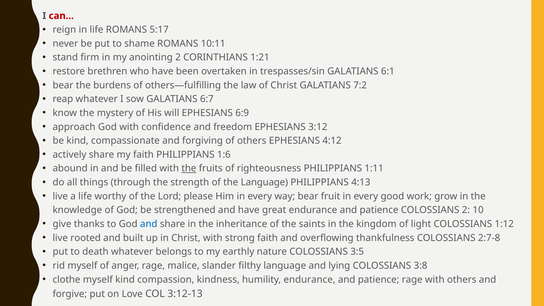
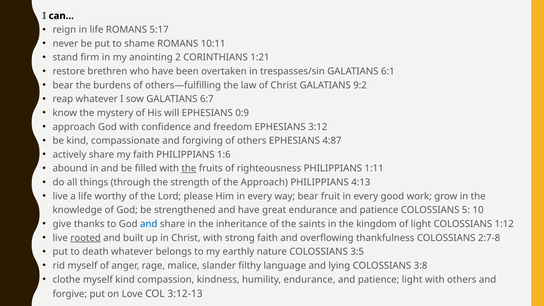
can colour: red -> black (61, 16)
7:2: 7:2 -> 9:2 (360, 85)
6:9: 6:9 -> 0:9 (242, 113)
4:12: 4:12 -> 4:87 (332, 141)
the Language: Language -> Approach (264, 182)
COLOSSIANS 2: 2 -> 5 (466, 210)
rooted underline: none -> present (86, 238)
patience rage: rage -> light (412, 279)
